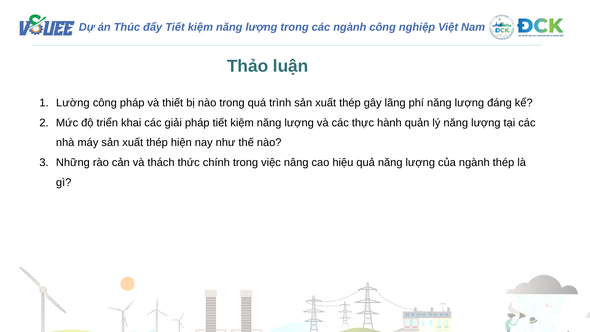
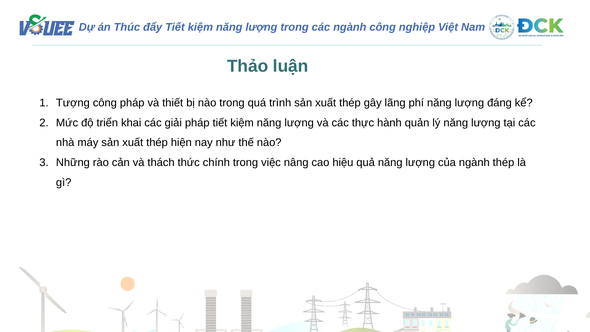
Lường: Lường -> Tượng (73, 103)
